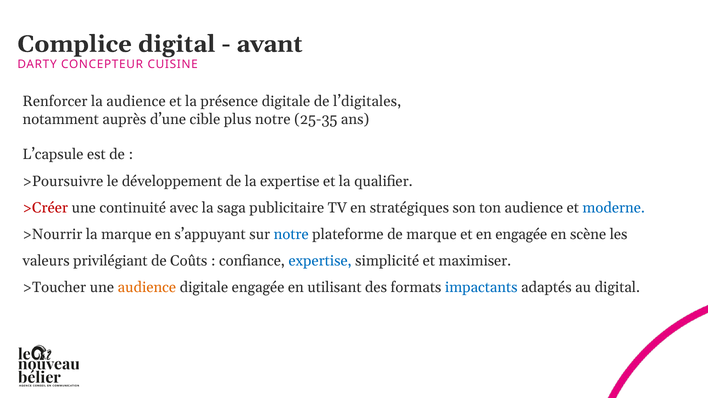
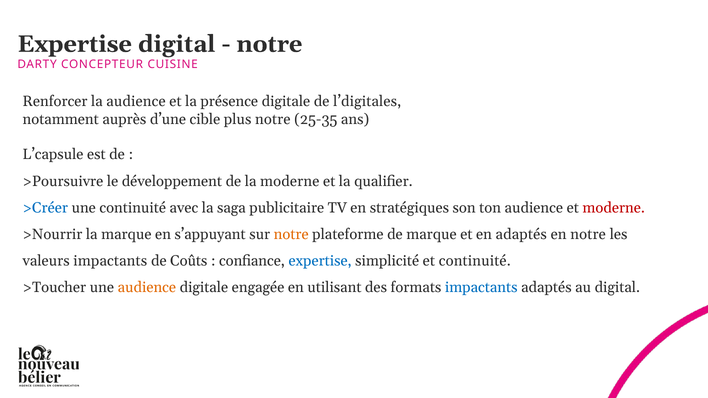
Complice: Complice -> Expertise (75, 44)
avant: avant -> notre (269, 44)
la expertise: expertise -> moderne (290, 181)
>Créer colour: red -> blue (45, 208)
moderne colour: blue -> red (614, 208)
notre colour: blue -> orange (291, 234)
en engagée: engagée -> adaptés (521, 234)
en scène: scène -> notre (588, 234)
valeurs privilégiant: privilégiant -> impactants (110, 261)
et maximiser: maximiser -> continuité (475, 261)
